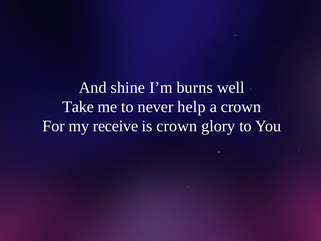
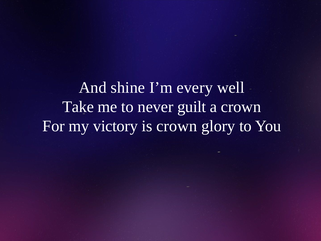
burns: burns -> every (195, 88)
help: help -> guilt (192, 107)
receive: receive -> victory (115, 126)
